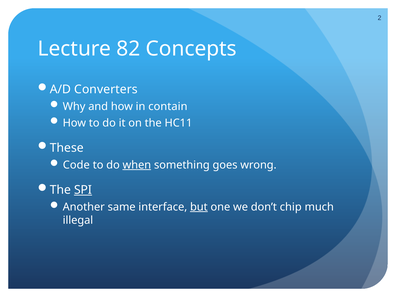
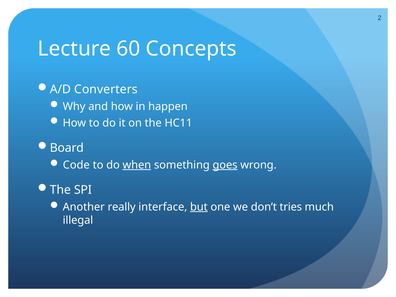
82: 82 -> 60 (128, 49)
contain: contain -> happen (168, 106)
These: These -> Board (67, 148)
goes underline: none -> present (225, 165)
SPI underline: present -> none (83, 190)
same: same -> really (122, 207)
chip: chip -> tries (291, 207)
